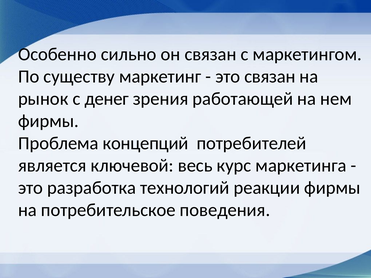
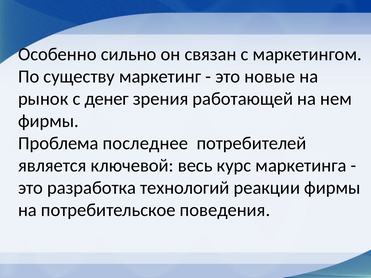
это связан: связан -> новые (270, 77)
концепций: концепций -> последнее (145, 143)
